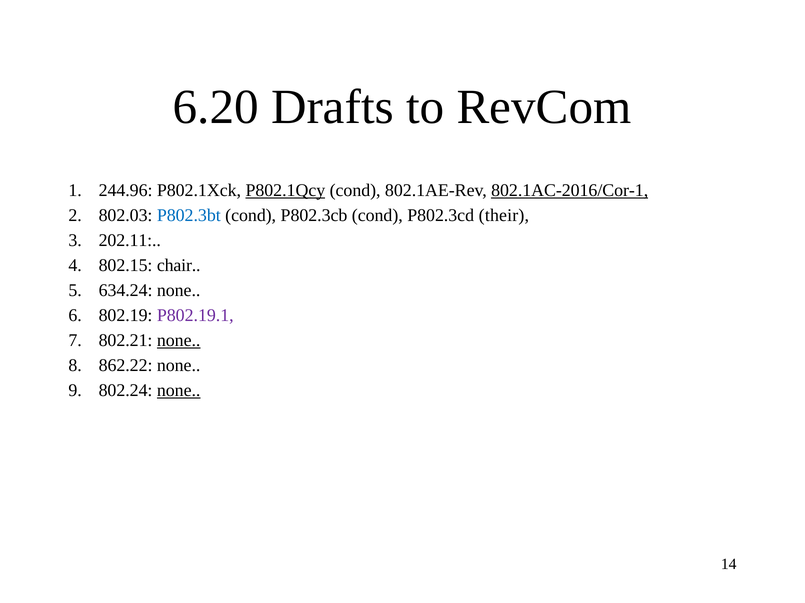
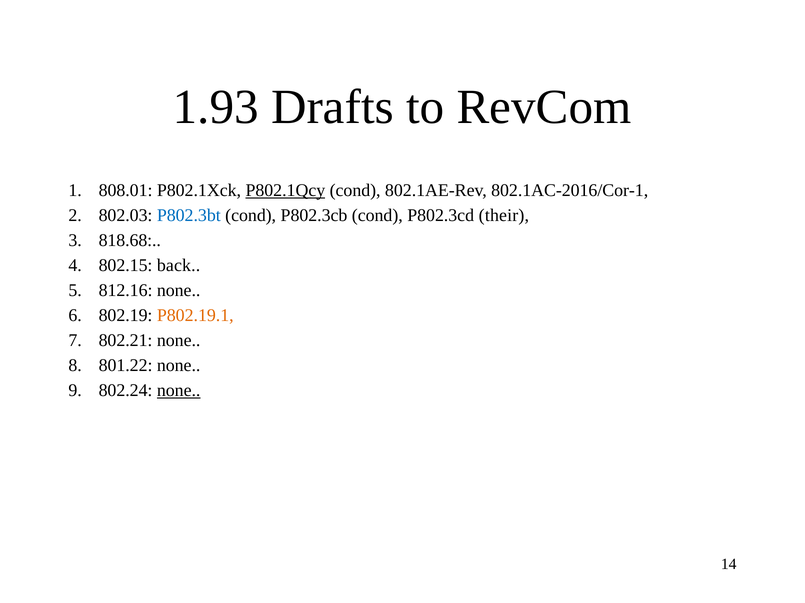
6.20: 6.20 -> 1.93 (216, 107)
244.96: 244.96 -> 808.01 (126, 190)
802.1AC-2016/Cor-1 underline: present -> none (570, 190)
202.11: 202.11 -> 818.68 (130, 240)
chair: chair -> back (179, 266)
634.24: 634.24 -> 812.16 (126, 291)
P802.19.1 colour: purple -> orange (195, 316)
none underline: present -> none (179, 341)
862.22: 862.22 -> 801.22 (126, 366)
